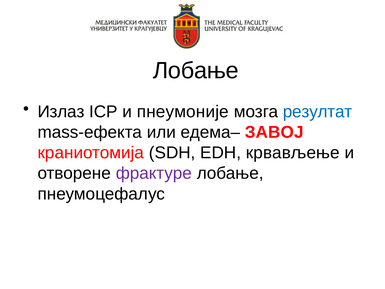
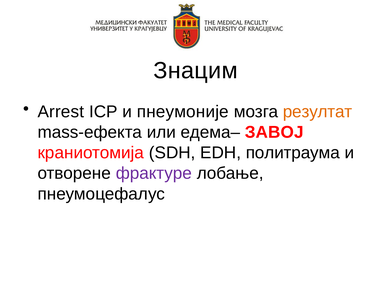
Лобање: Лобање -> Знацим (196, 71)
Излаз: Излаз -> Arrest (61, 112)
резултат colour: blue -> orange (318, 112)
крвављење: крвављење -> политраума (293, 153)
